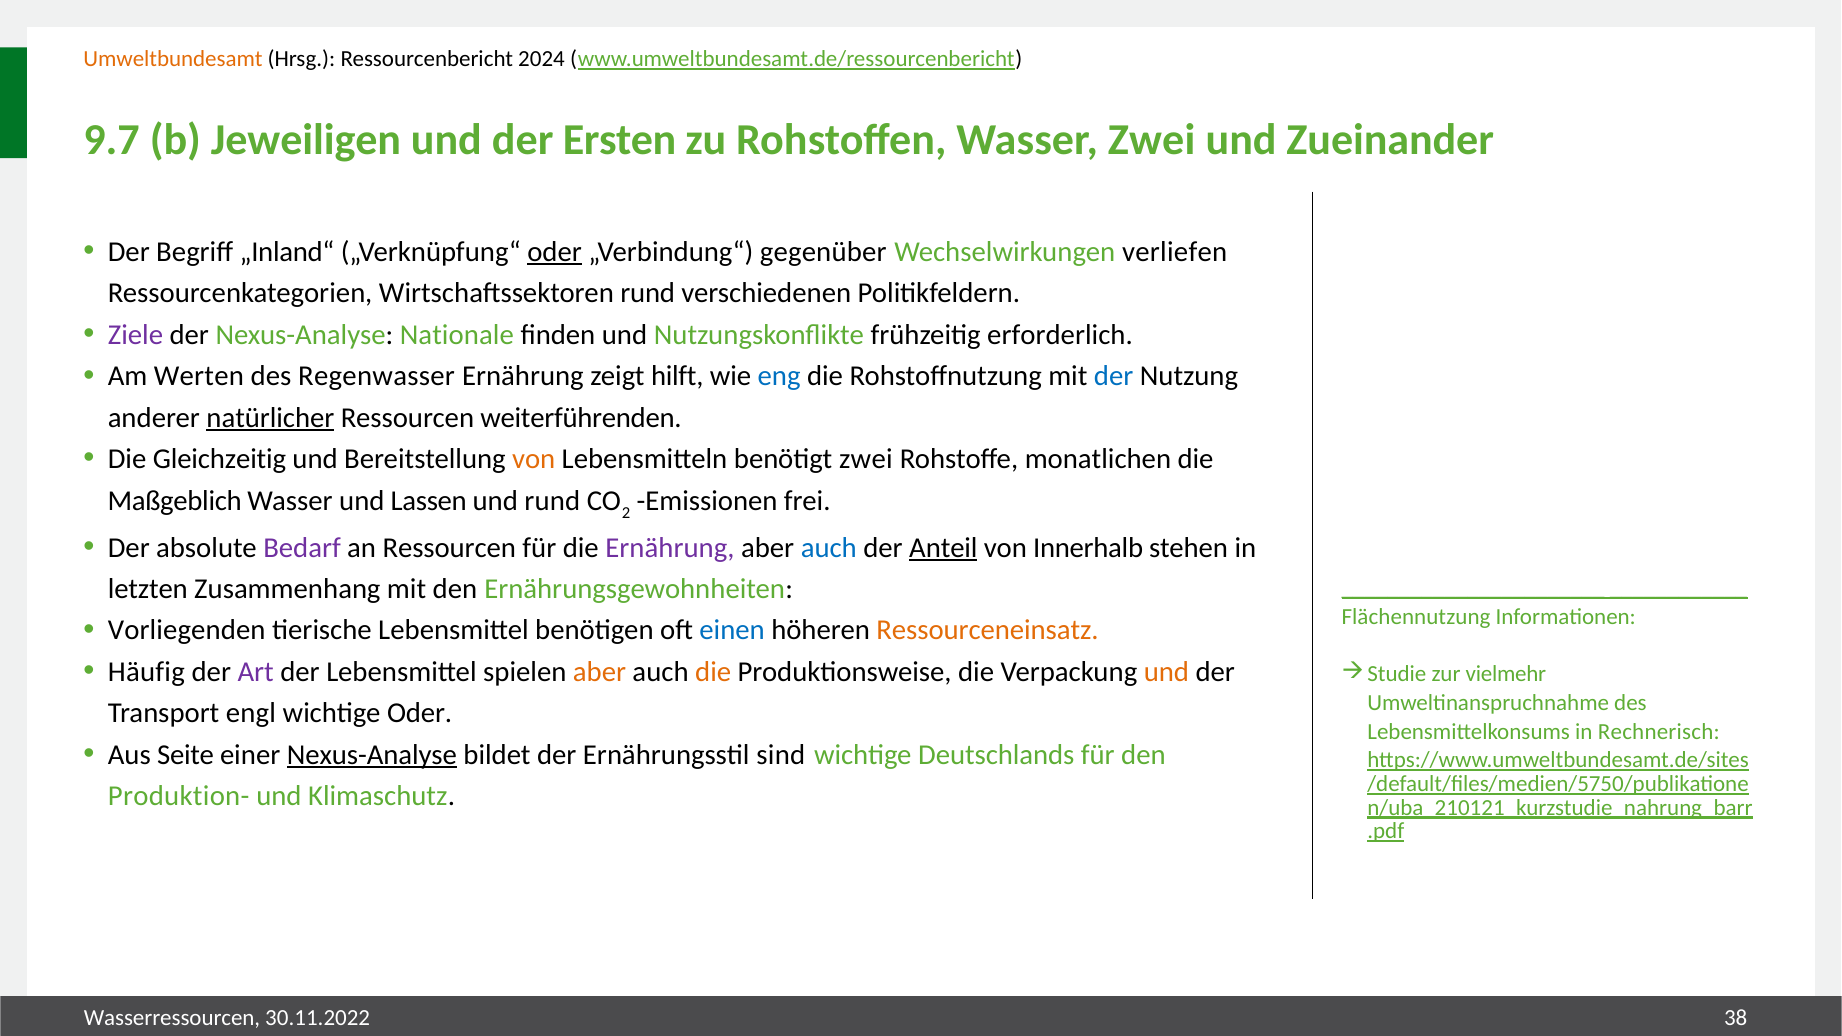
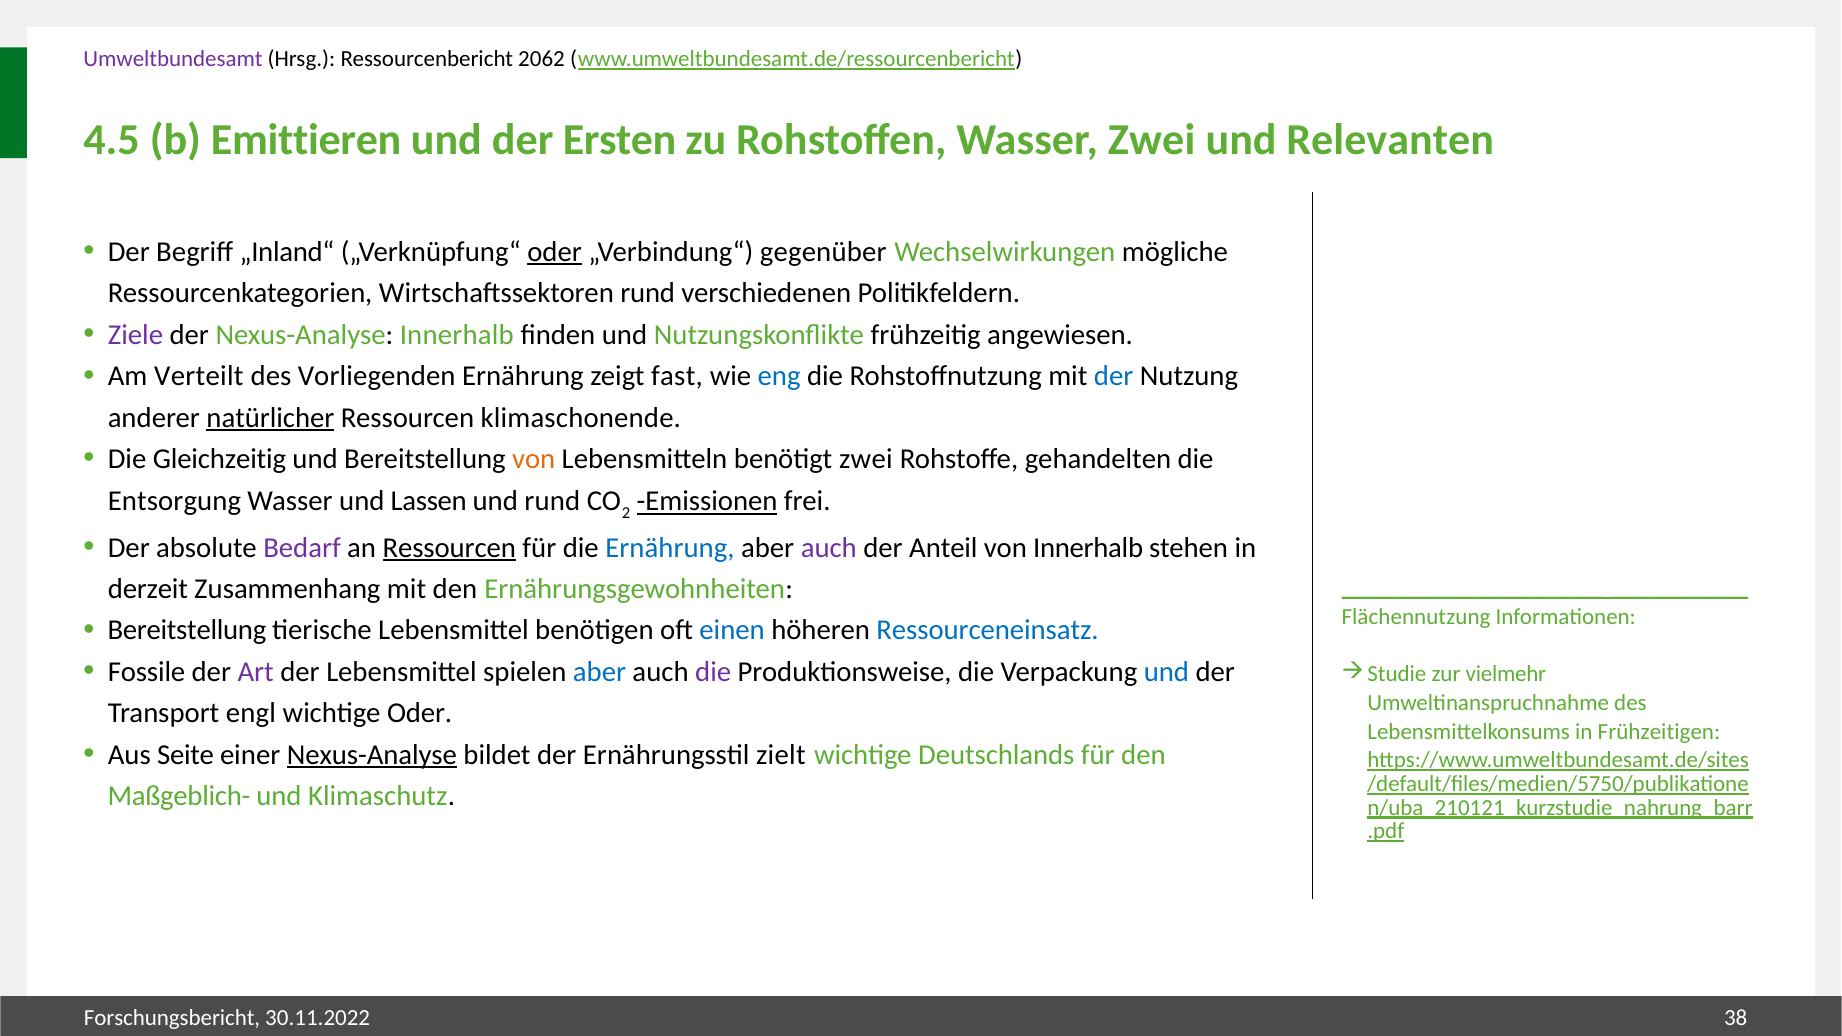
Umweltbundesamt colour: orange -> purple (173, 59)
2024: 2024 -> 2062 (542, 59)
9.7: 9.7 -> 4.5 (112, 140)
Jeweiligen: Jeweiligen -> Emittieren (306, 140)
Zueinander: Zueinander -> Relevanten (1390, 140)
verliefen: verliefen -> mögliche (1175, 252)
Nexus-Analyse Nationale: Nationale -> Innerhalb (457, 335)
erforderlich: erforderlich -> angewiesen (1060, 335)
Werten: Werten -> Verteilt (199, 376)
Regenwasser: Regenwasser -> Vorliegenden (377, 376)
hilft: hilft -> fast (677, 376)
weiterführenden: weiterführenden -> klimaschonende (581, 418)
monatlichen: monatlichen -> gehandelten (1098, 459)
Maßgeblich: Maßgeblich -> Entsorgung (174, 501)
Emissionen underline: none -> present (707, 501)
Ressourcen underline: none -> present (449, 548)
Ernährung colour: purple -> blue (670, 548)
auch colour: blue -> purple (829, 548)
Anteil underline: present -> none (943, 548)
letzten: letzten -> derzeit (148, 589)
Vorliegenden: Vorliegenden -> Bereitstellung (187, 631)
Ressourceneinsatz colour: orange -> blue (988, 631)
Häufig: Häufig -> Fossile (147, 672)
aber colour: orange -> blue (600, 672)
die colour: orange -> purple (713, 672)
und colour: orange -> blue (1166, 672)
Rechnerisch: Rechnerisch -> Frühzeitigen (1659, 732)
sind: sind -> zielt (781, 755)
Produktion-: Produktion- -> Maßgeblich- (179, 796)
Wasserressourcen: Wasserressourcen -> Forschungsbericht (172, 1018)
